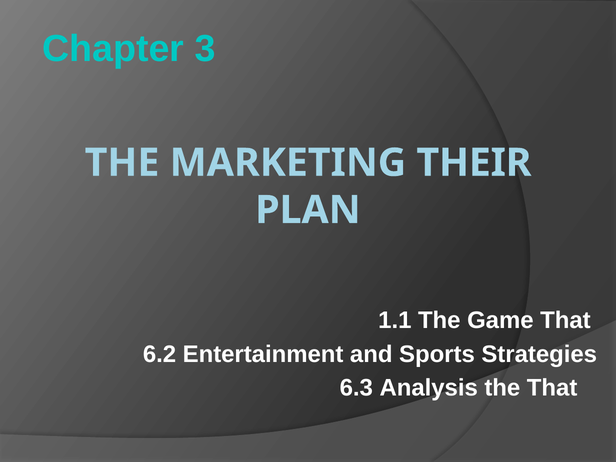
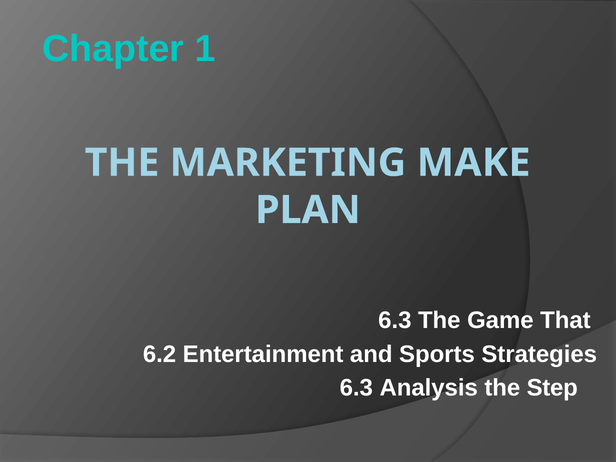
3: 3 -> 1 (205, 49)
THEIR: THEIR -> MAKE (474, 163)
1.1: 1.1 -> 6.3 (395, 321)
the That: That -> Step (552, 388)
